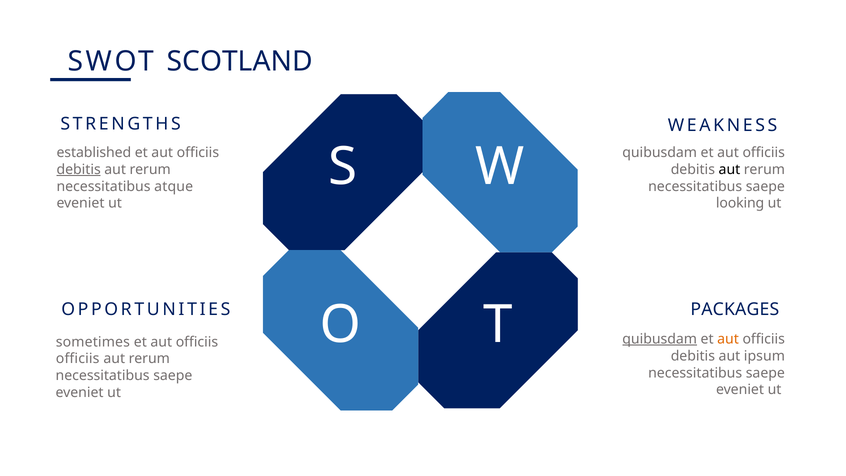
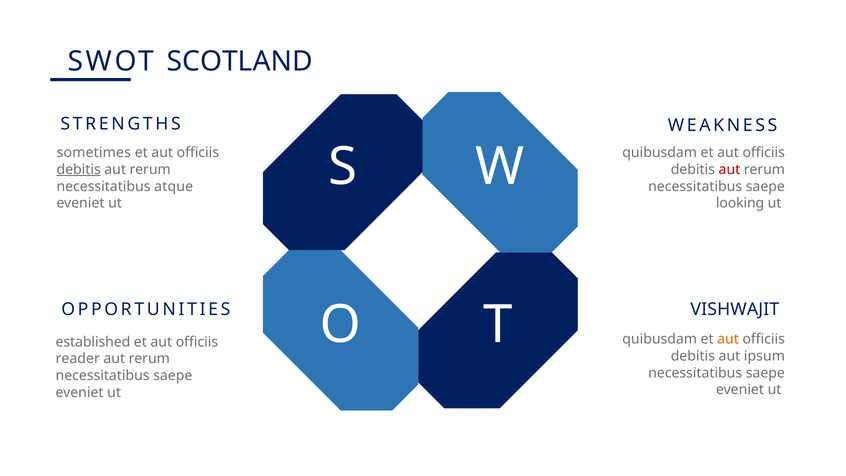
established: established -> sometimes (94, 153)
aut colour: black -> red (729, 169)
PACKAGES: PACKAGES -> VISHWAJIT (735, 310)
quibusdam underline: present -> none (660, 339)
sometimes: sometimes -> established (93, 342)
officiis: officiis -> reader (78, 359)
